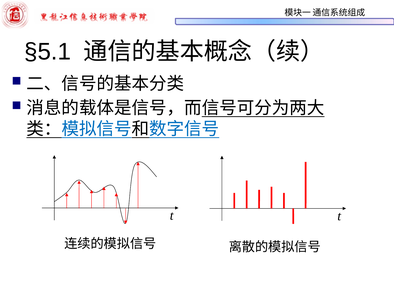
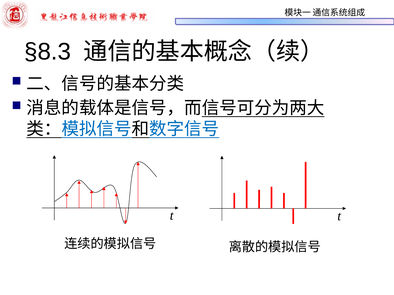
§5.1: §5.1 -> §8.3 (48, 52)
